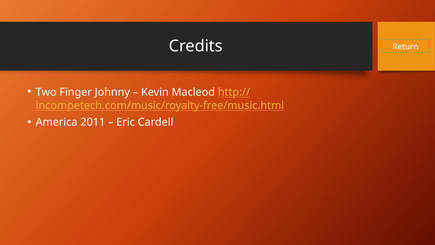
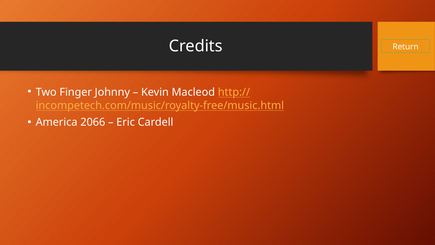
2011: 2011 -> 2066 (93, 122)
